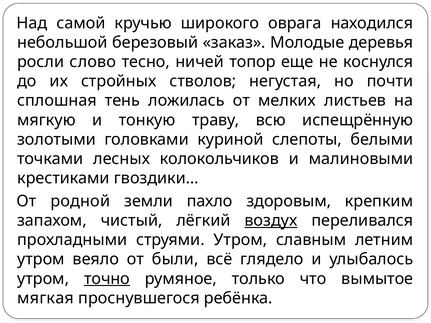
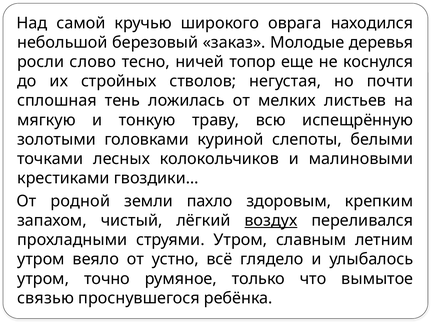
были: были -> устно (175, 259)
точно underline: present -> none (107, 279)
мягкая: мягкая -> связью (46, 298)
